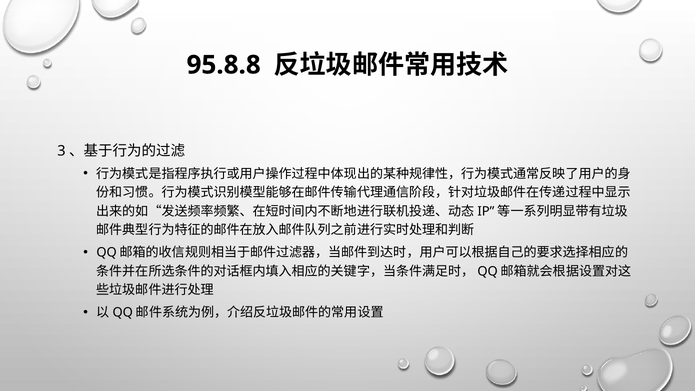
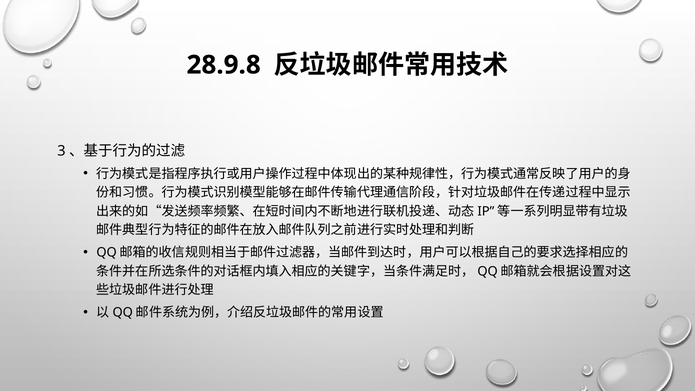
95.8.8: 95.8.8 -> 28.9.8 (224, 65)
